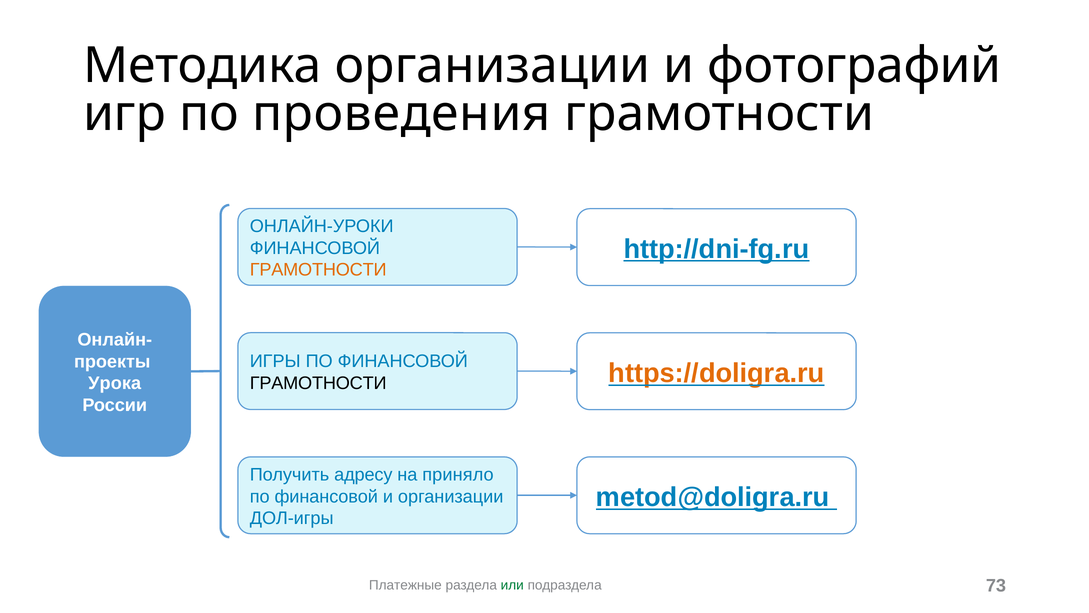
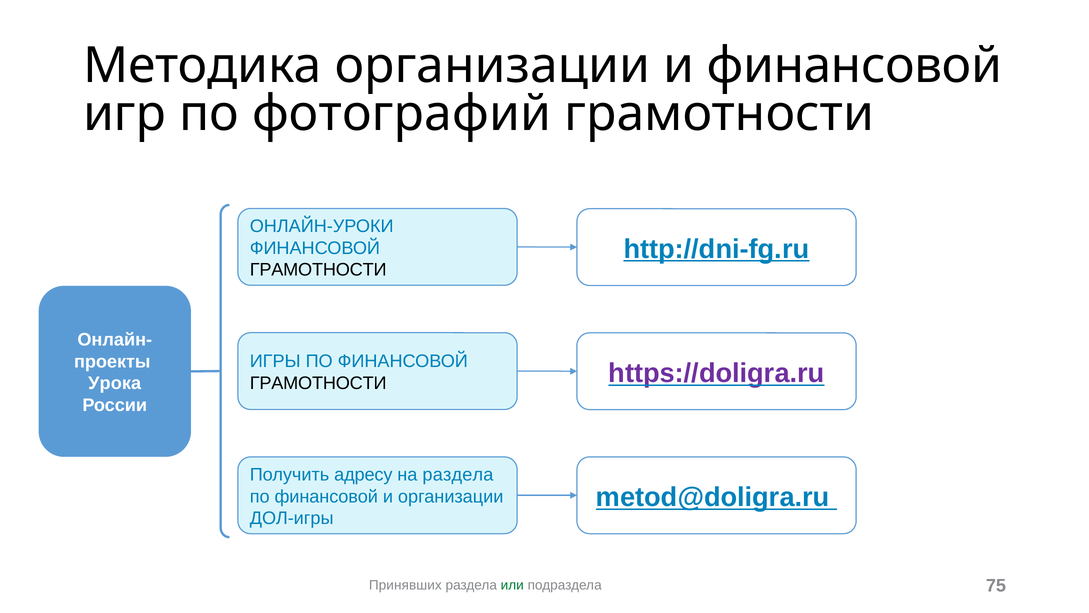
и фотографий: фотографий -> финансовой (854, 66)
проведения: проведения -> фотографий (402, 114)
ГРАМОТНОСТИ colour: orange -> black (318, 270)
https://doligra.ru colour: orange -> purple (716, 373)
на приняло: приняло -> раздела (458, 474)
Платежные: Платежные -> Принявших (405, 585)
73: 73 -> 75 (996, 585)
